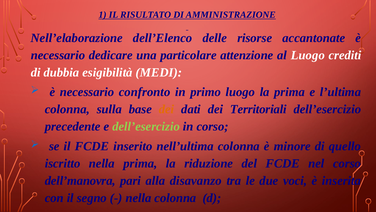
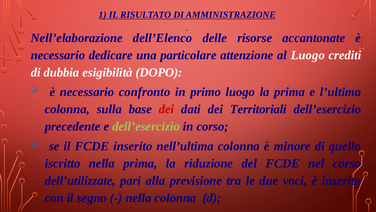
MEDI: MEDI -> DOPO (159, 72)
dei colour: orange -> red (167, 109)
dell’manovra: dell’manovra -> dell’utilizzate (80, 180)
disavanzo: disavanzo -> previsione (196, 180)
